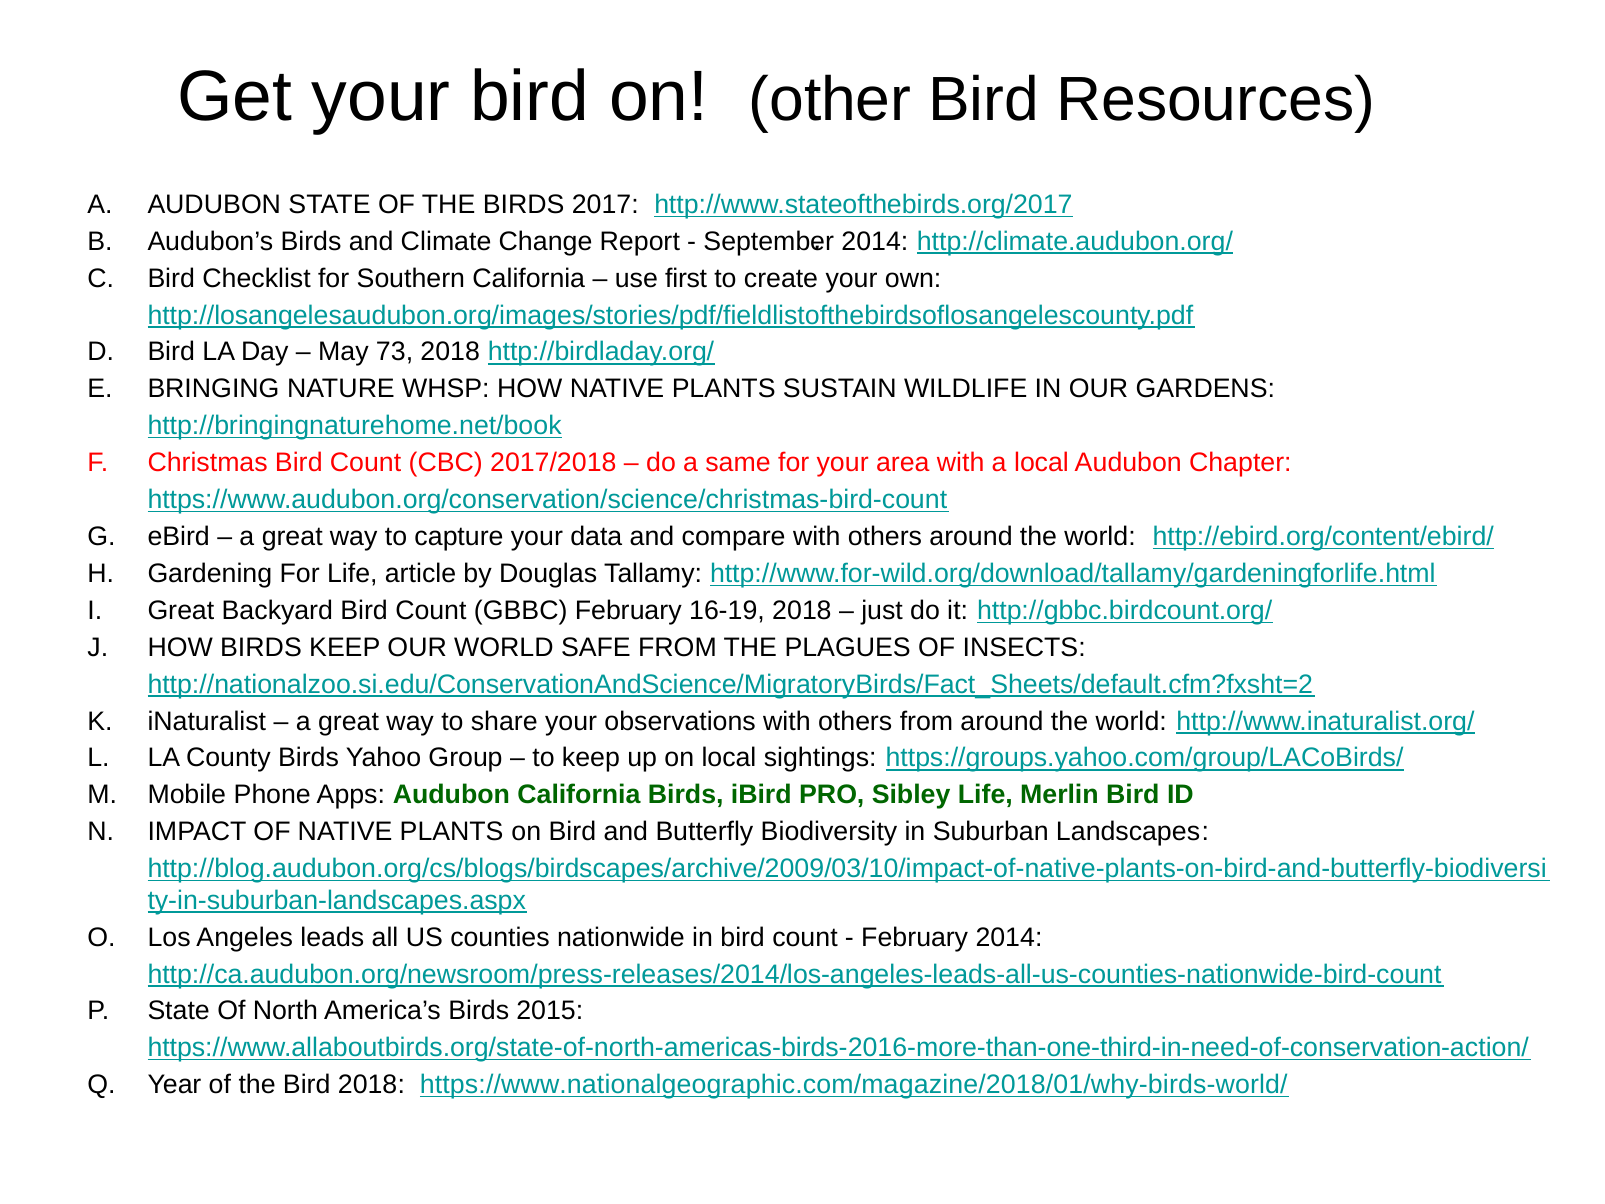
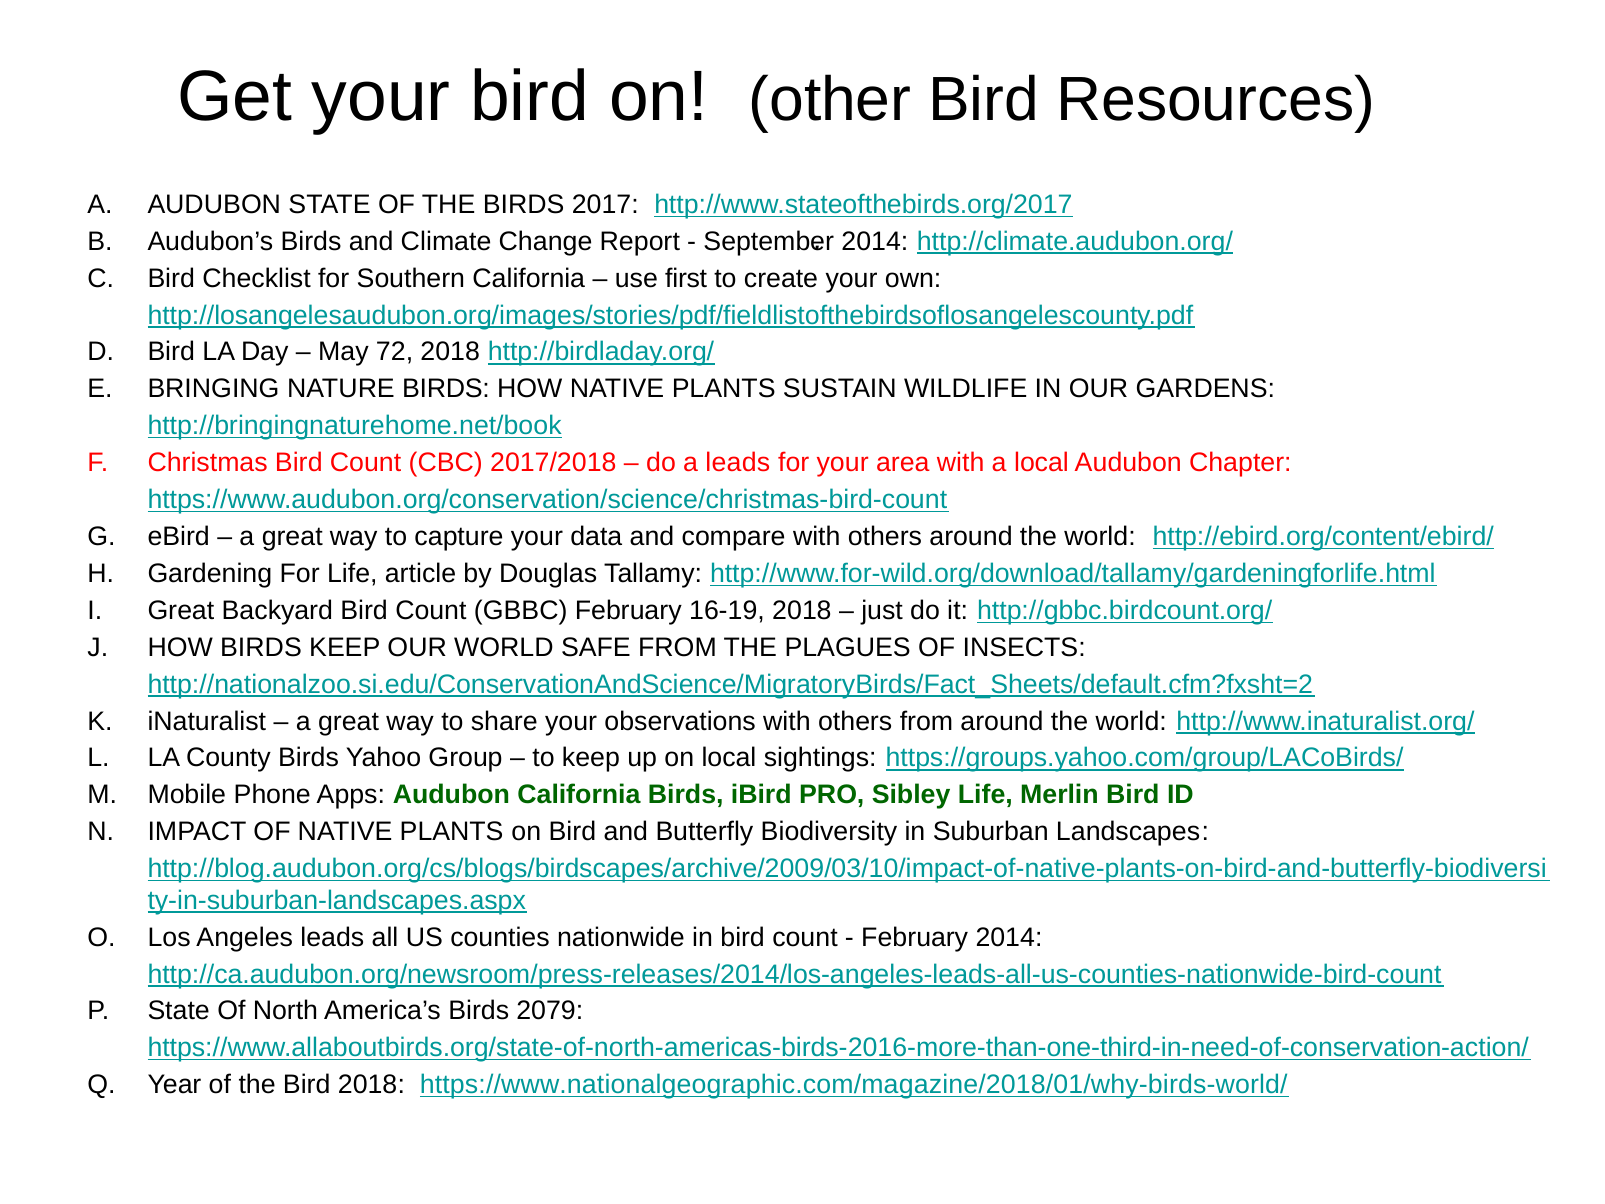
73: 73 -> 72 (395, 352)
NATURE WHSP: WHSP -> BIRDS (446, 389)
a same: same -> leads (738, 463)
2015: 2015 -> 2079 (550, 1011)
